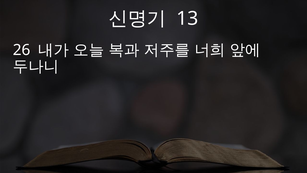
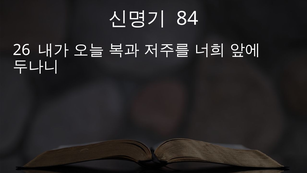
13: 13 -> 84 (187, 18)
